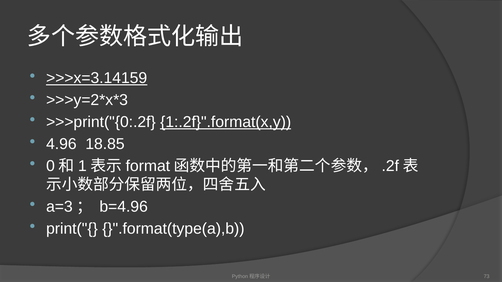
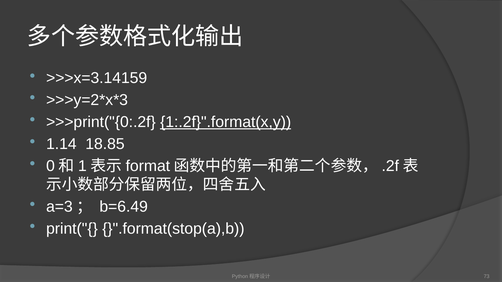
>>>x=3.14159 underline: present -> none (97, 78)
4.96: 4.96 -> 1.14 (61, 144)
b=4.96: b=4.96 -> b=6.49 (124, 207)
}".format(type(a),b: }".format(type(a),b -> }".format(stop(a),b (173, 229)
